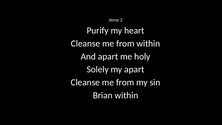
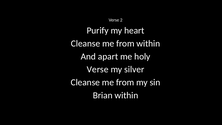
Solely: Solely -> Verse (98, 69)
my apart: apart -> silver (134, 69)
